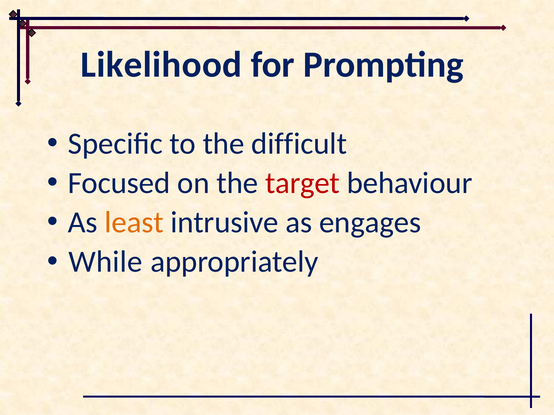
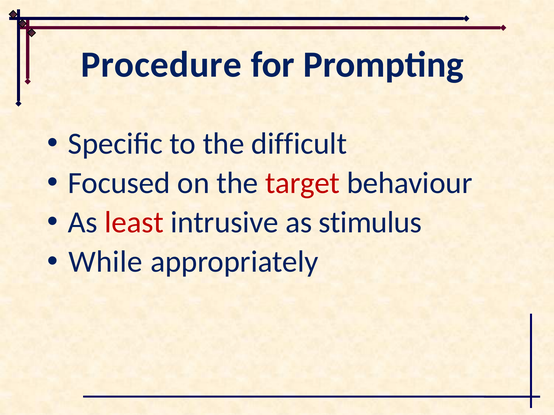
Likelihood: Likelihood -> Procedure (161, 65)
least colour: orange -> red (134, 223)
engages: engages -> stimulus (370, 223)
